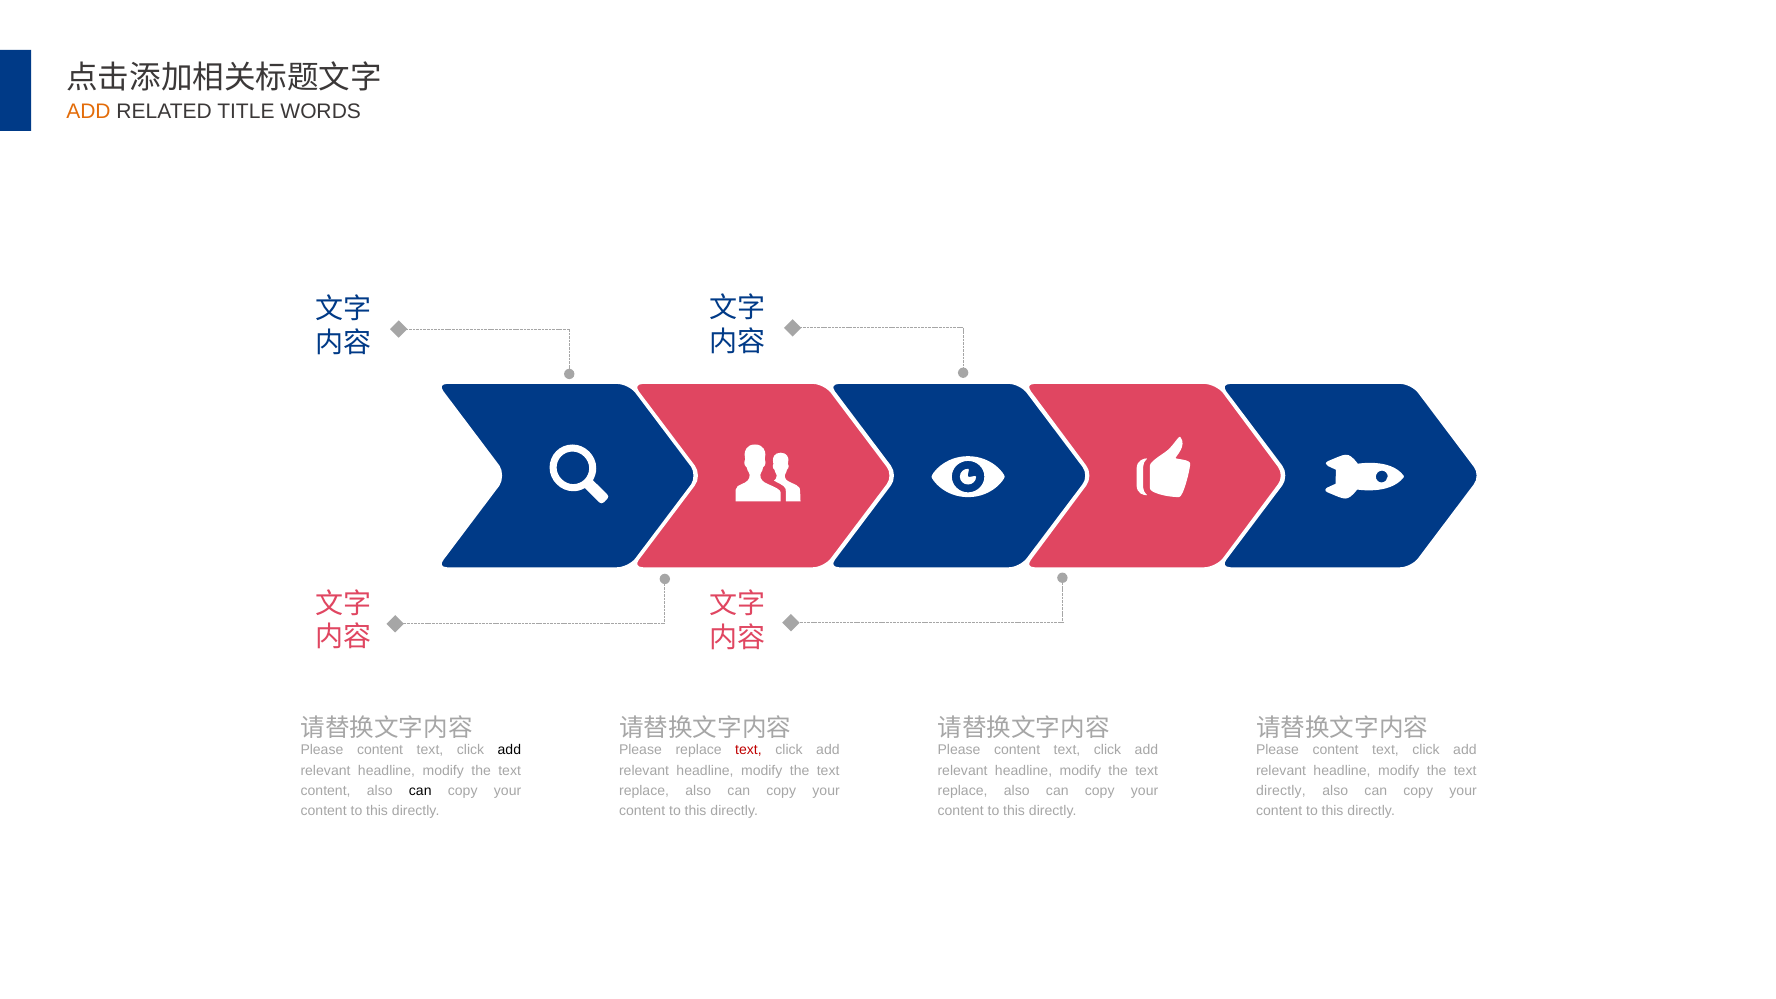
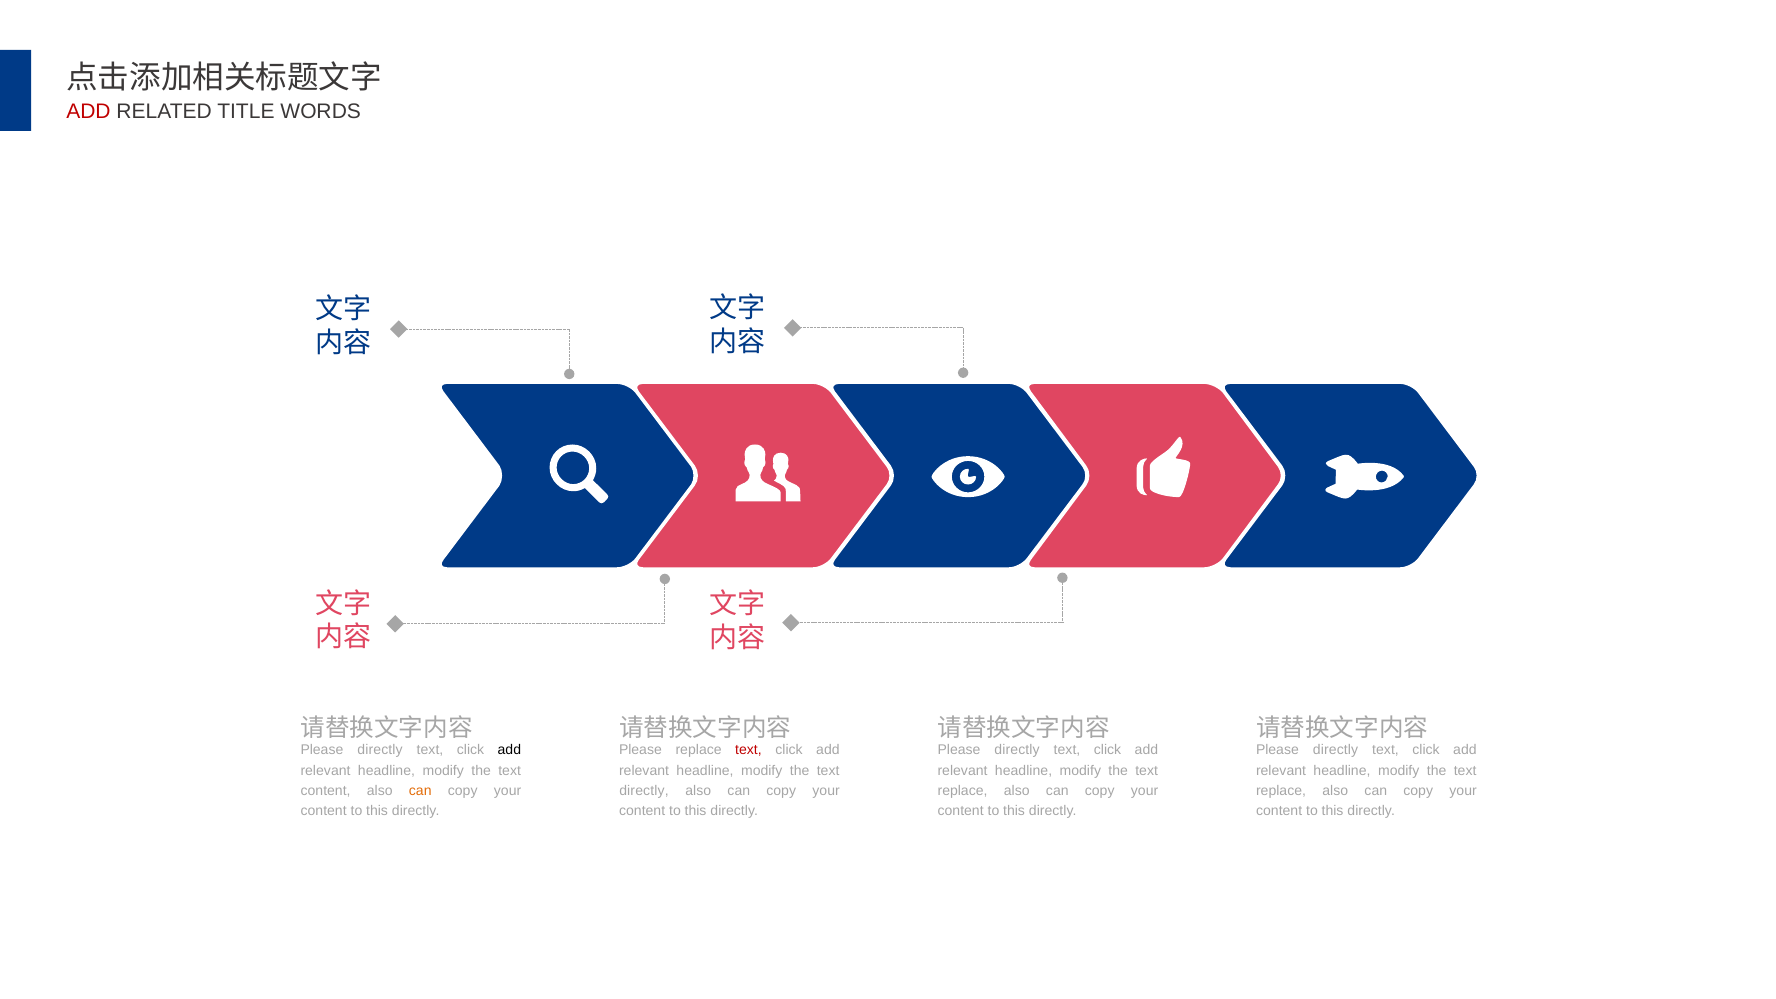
ADD colour: orange -> red (88, 111)
content: content -> directly (380, 750)
content: content -> directly (1017, 750)
content: content -> directly (1336, 750)
can colour: black -> orange (420, 791)
replace: replace -> directly (644, 791)
directly: directly -> replace (1281, 791)
